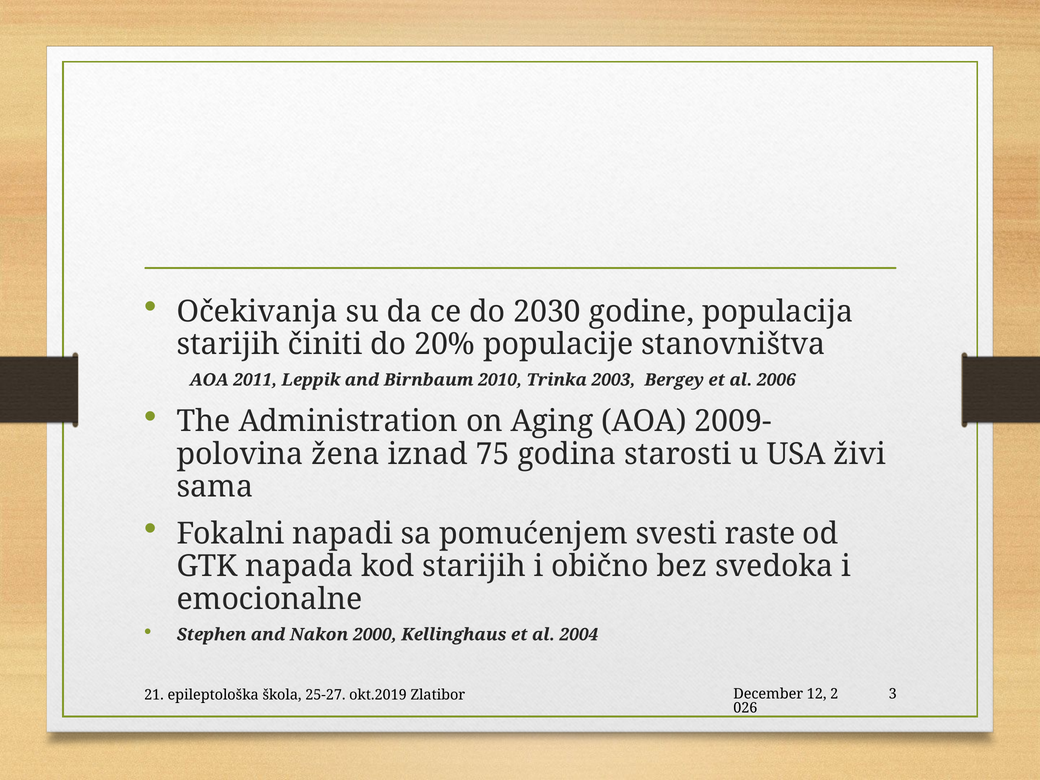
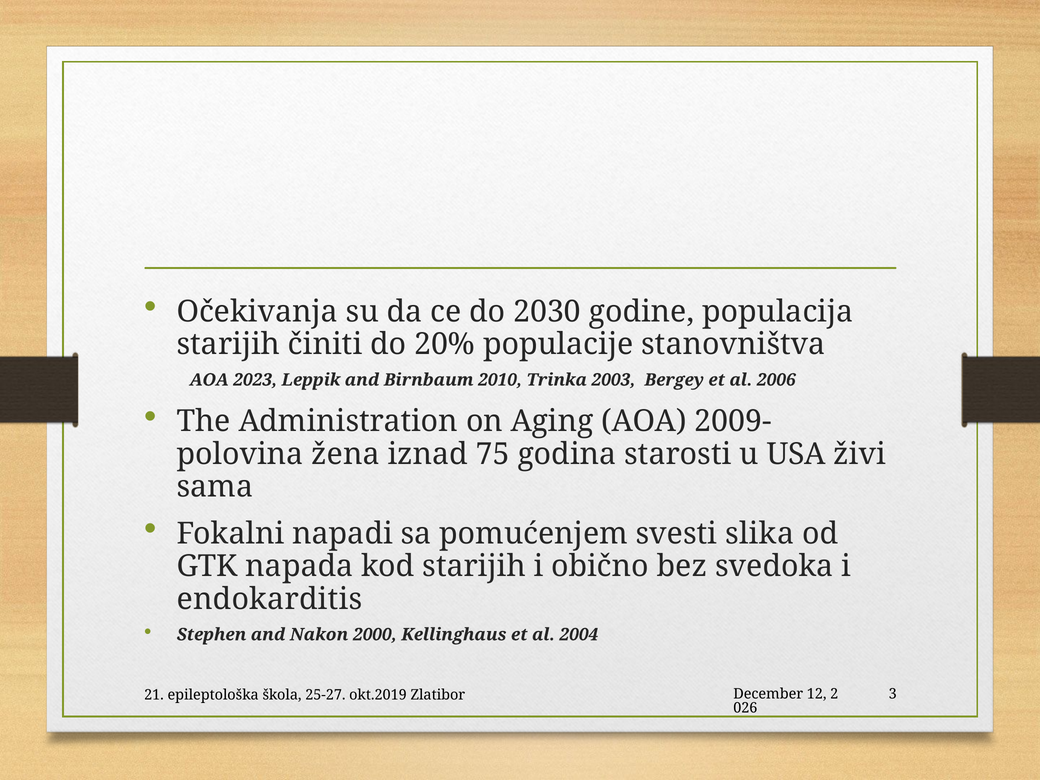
2011: 2011 -> 2023 (255, 380)
raste: raste -> slika (760, 534)
emocionalne: emocionalne -> endokarditis (270, 599)
